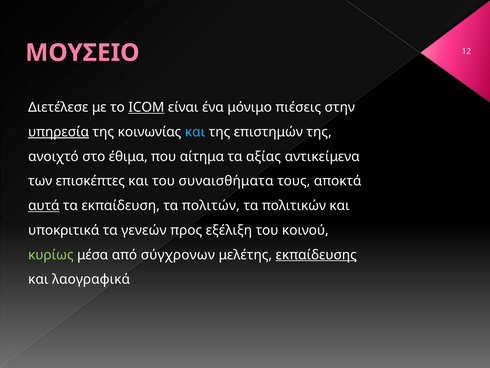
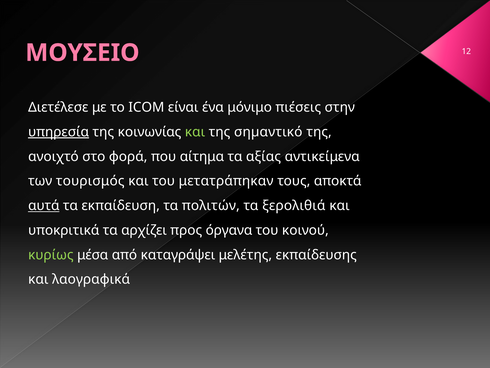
ICOM underline: present -> none (146, 107)
και colour: light blue -> light green (195, 132)
επιστημών: επιστημών -> σηµαντικό (268, 132)
έθιμα: έθιμα -> φορά (128, 156)
επισκέπτες: επισκέπτες -> τουρισμός (90, 181)
συναισθήματα: συναισθήματα -> μετατράπηκαν (226, 181)
πολιτικών: πολιτικών -> ξερολιθιά (294, 205)
γενεών: γενεών -> αρχίζει (144, 230)
εξέλιξη: εξέλιξη -> όργανα (229, 230)
σύγχρονων: σύγχρονων -> καταγράψει (178, 255)
εκπαίδευσης underline: present -> none (316, 255)
